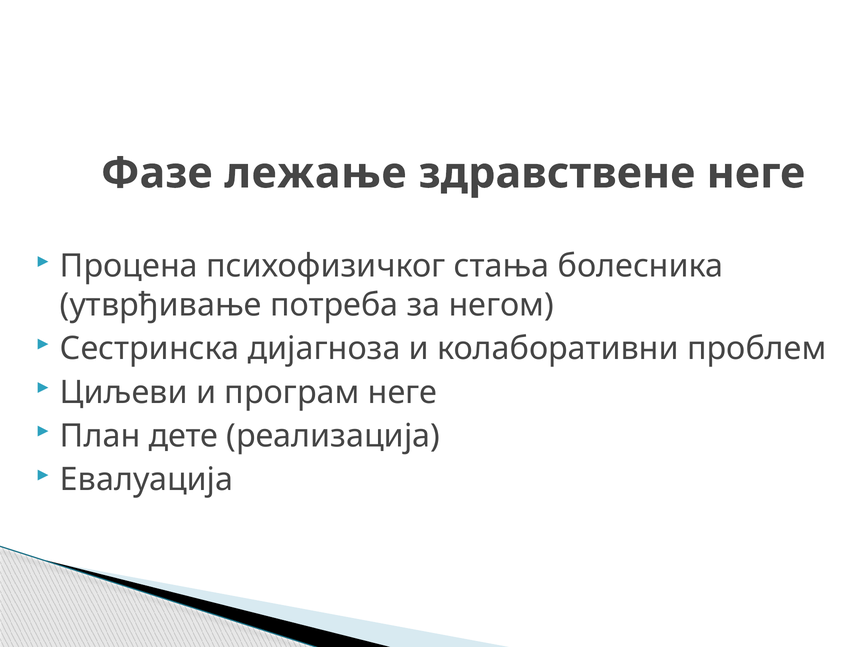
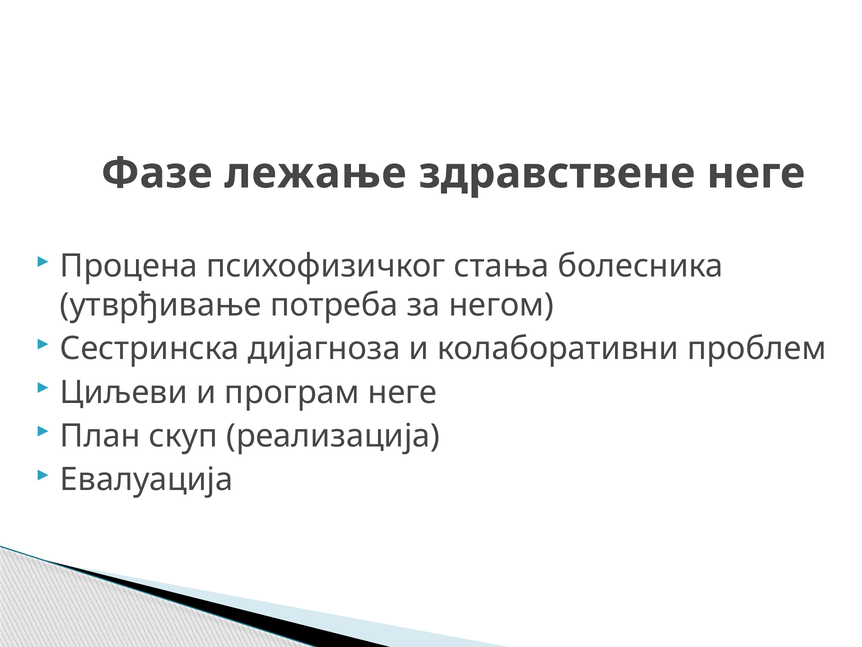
дете: дете -> скуп (183, 436)
